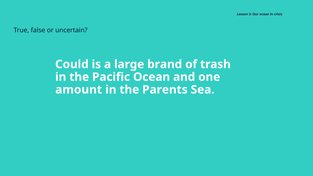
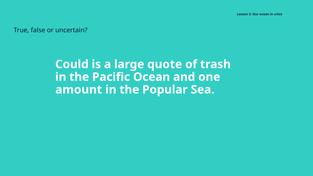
brand: brand -> quote (165, 64)
Parents: Parents -> Popular (165, 90)
